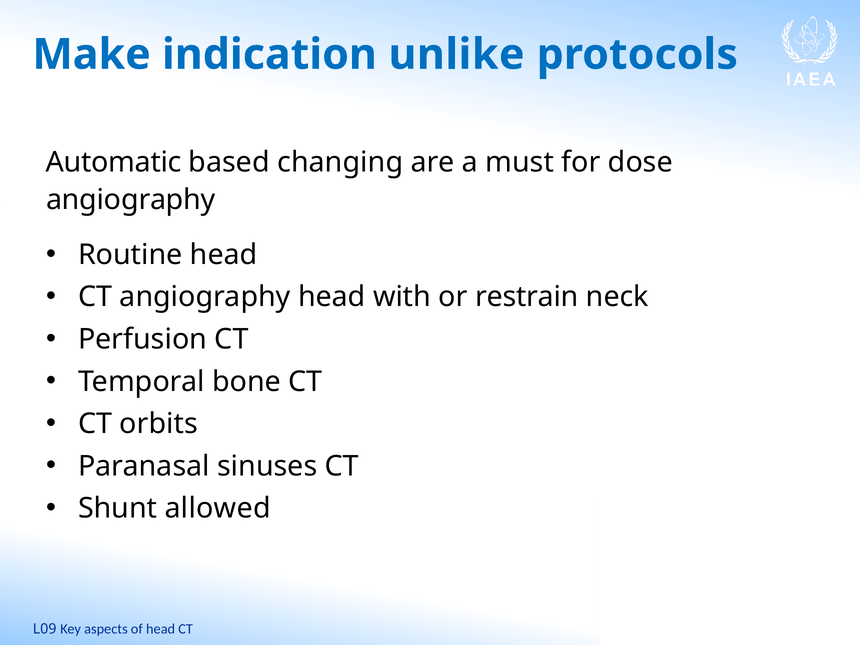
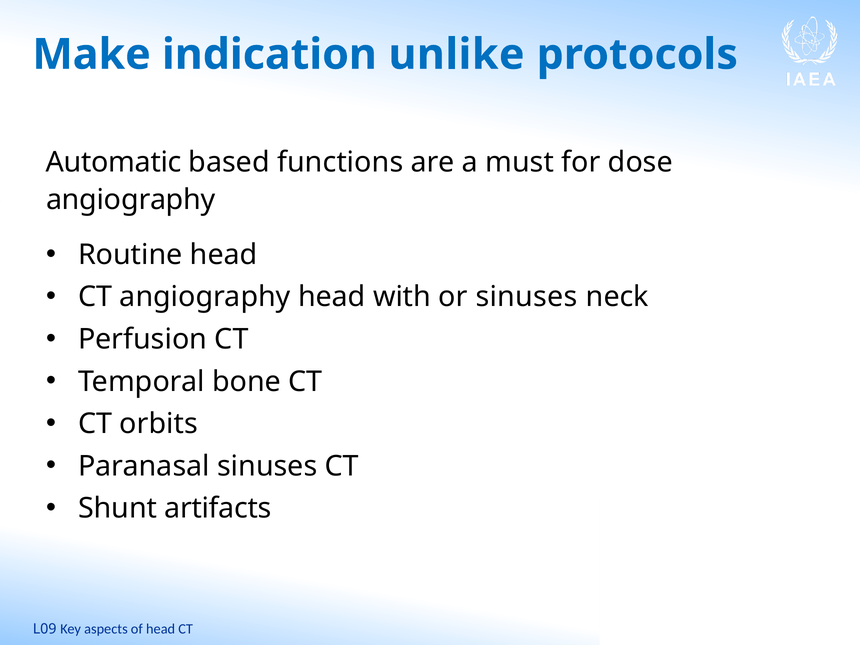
changing: changing -> functions (340, 162)
or restrain: restrain -> sinuses (527, 297)
allowed: allowed -> artifacts (218, 508)
